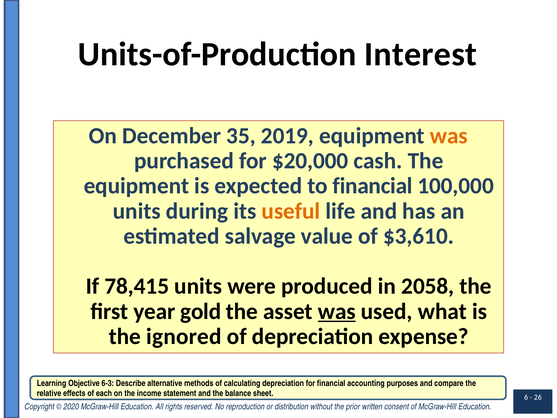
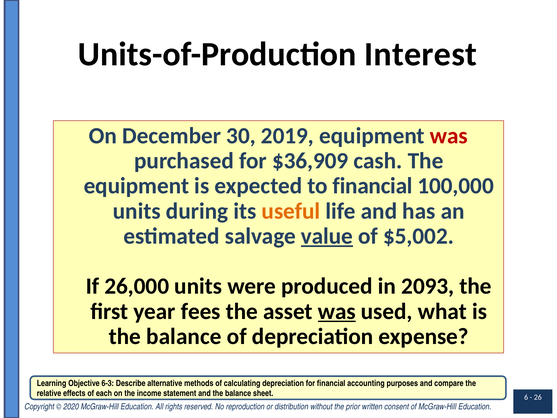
35: 35 -> 30 (241, 136)
was colour: orange -> red (449, 136)
$20,000: $20,000 -> $36,909 (310, 161)
value underline: none -> present (327, 236)
$3,610: $3,610 -> $5,002 (419, 236)
78,415: 78,415 -> 26,000 (137, 286)
2058: 2058 -> 2093 (428, 286)
gold: gold -> fees (201, 311)
ignored: ignored -> balance (184, 336)
